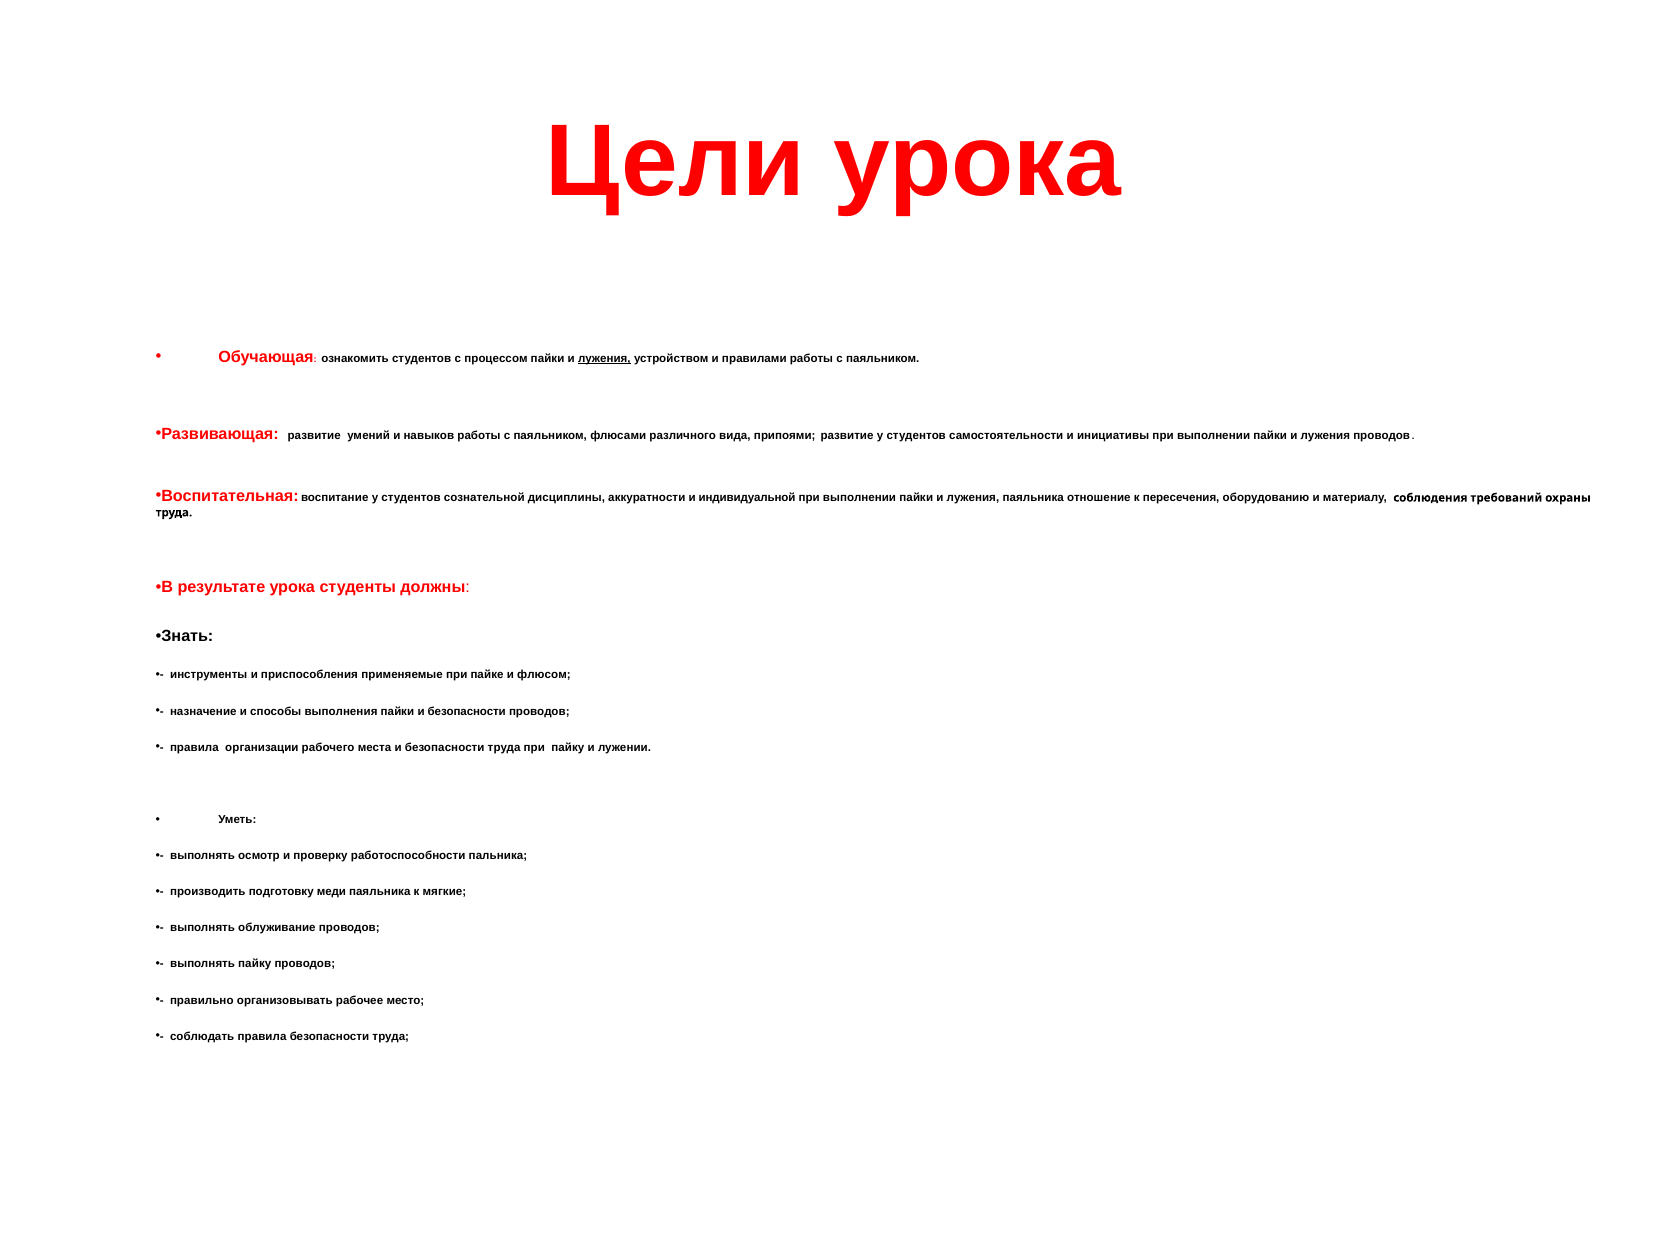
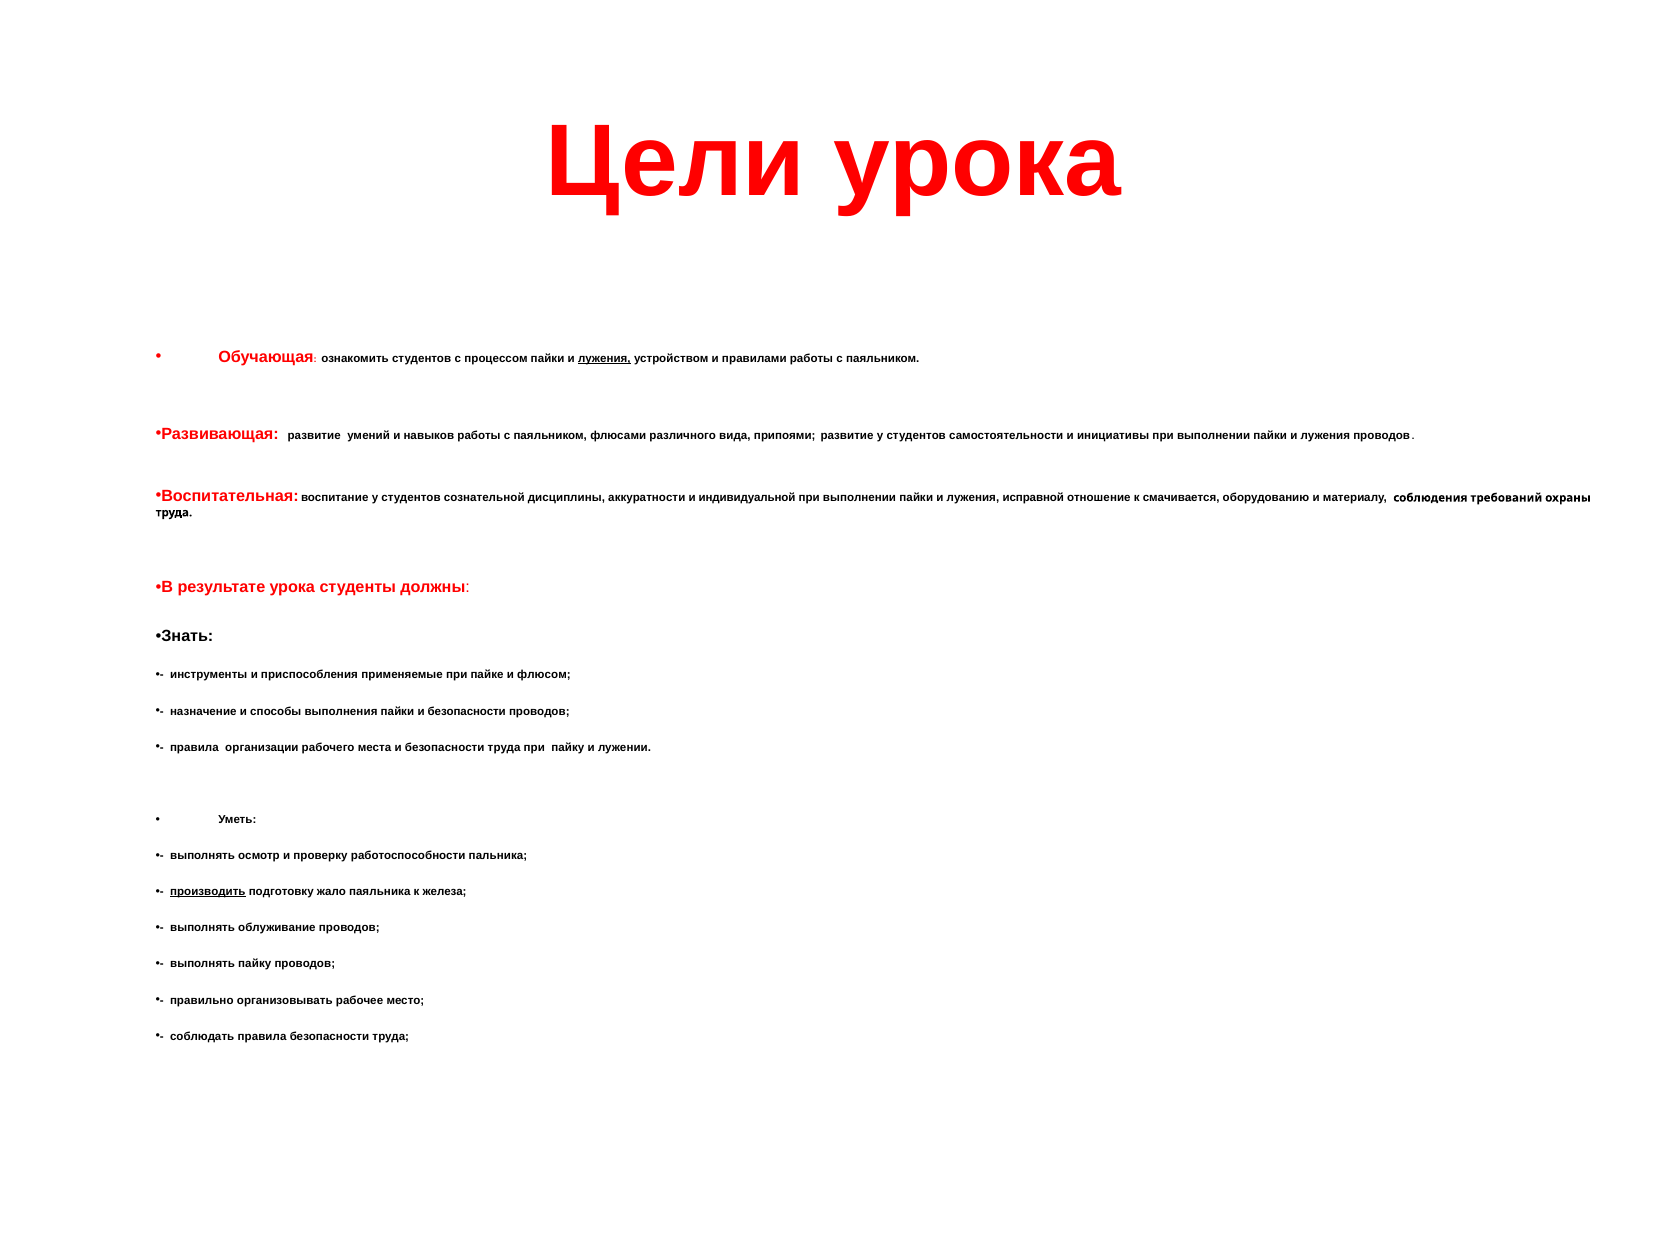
лужения паяльника: паяльника -> исправной (1033, 498)
пересечения: пересечения -> смачивается (1181, 498)
производить underline: none -> present (208, 892)
меди: меди -> жало (331, 892)
мягкие: мягкие -> железа (445, 892)
